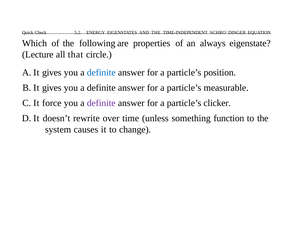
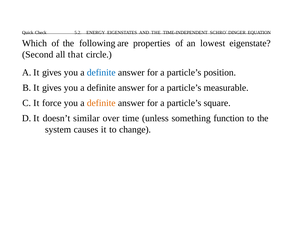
always: always -> lowest (213, 43)
Lecture: Lecture -> Second (38, 55)
definite colour: purple -> orange (101, 103)
clicker: clicker -> square (217, 103)
rewrite: rewrite -> similar (86, 118)
